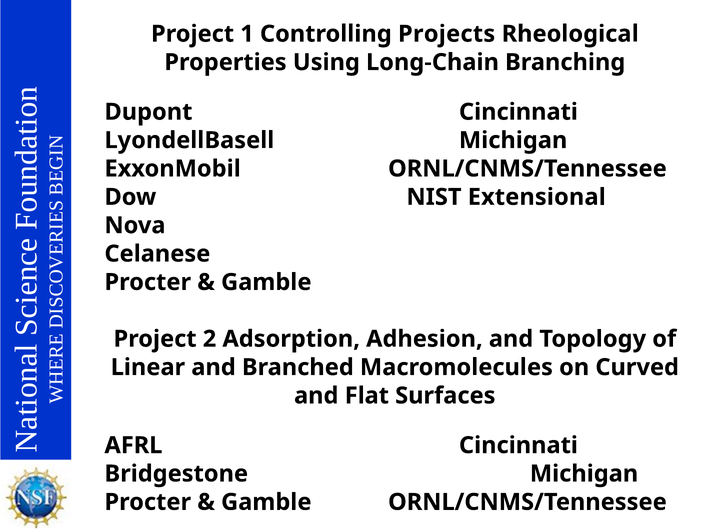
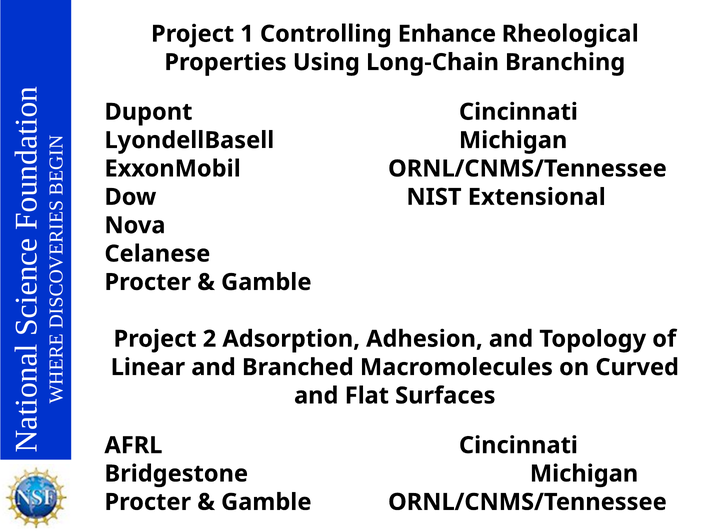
Projects: Projects -> Enhance (447, 34)
